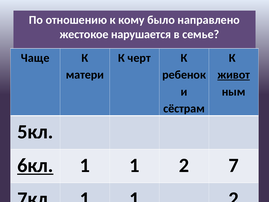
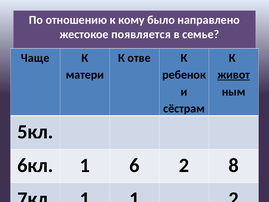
нарушается: нарушается -> появляется (141, 34)
черт: черт -> отве (139, 58)
6кл underline: present -> none (35, 165)
1: 1 -> 6 (134, 165)
7: 7 -> 8 (234, 165)
